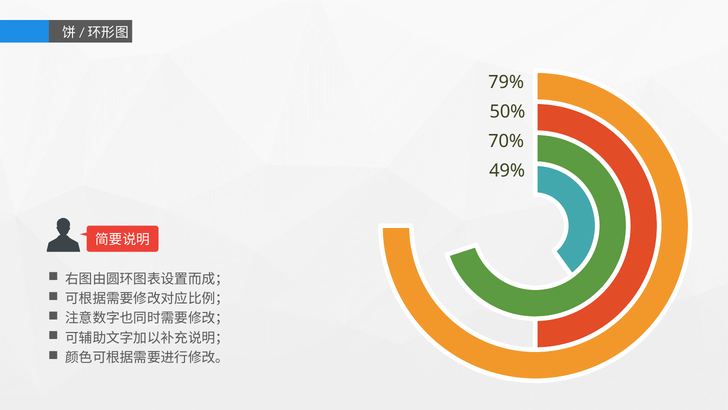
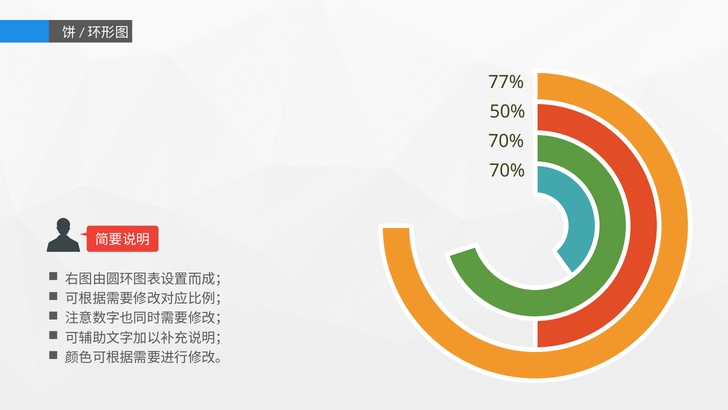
79%: 79% -> 77% (506, 82)
49%: 49% -> 70% (507, 171)
